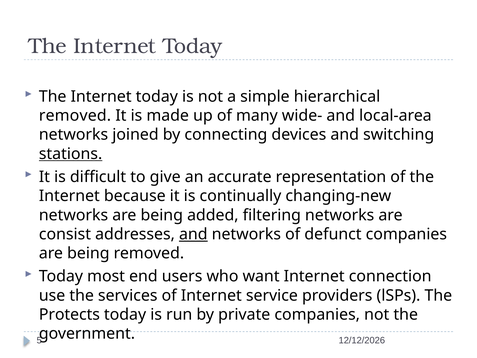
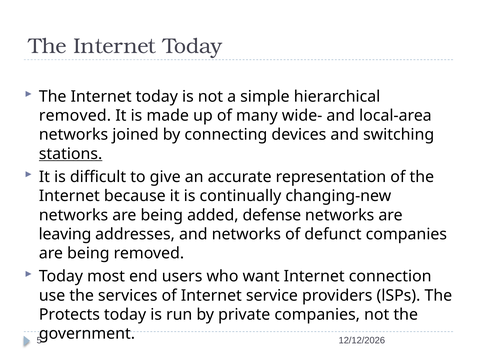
filtering: filtering -> defense (272, 215)
consist: consist -> leaving (65, 234)
and underline: present -> none (193, 234)
